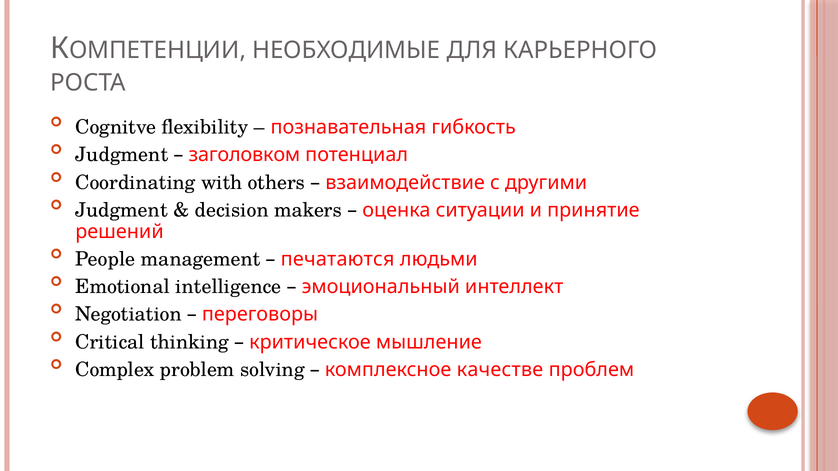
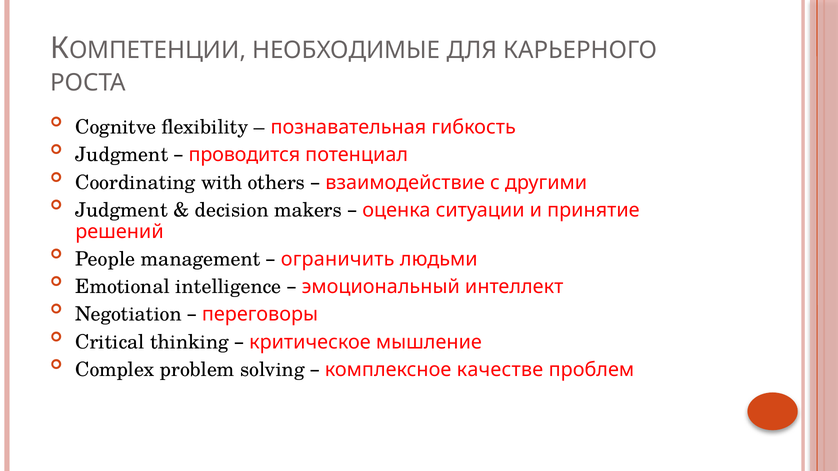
заголовком: заголовком -> проводится (244, 155)
печатаются: печатаются -> ограничить (338, 259)
